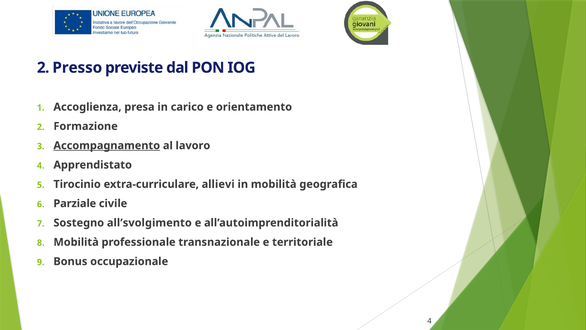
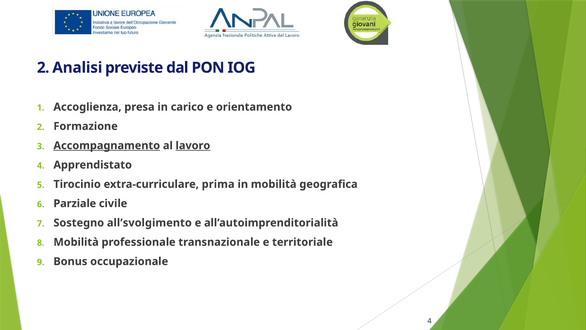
Presso: Presso -> Analisi (77, 68)
lavoro underline: none -> present (193, 145)
allievi: allievi -> prima (218, 184)
